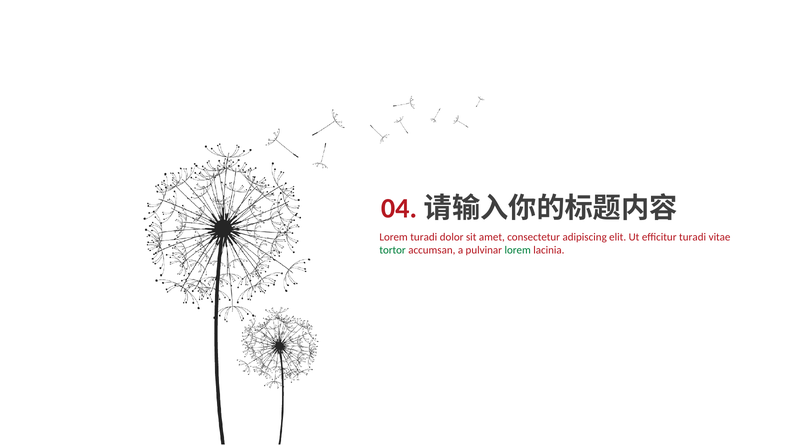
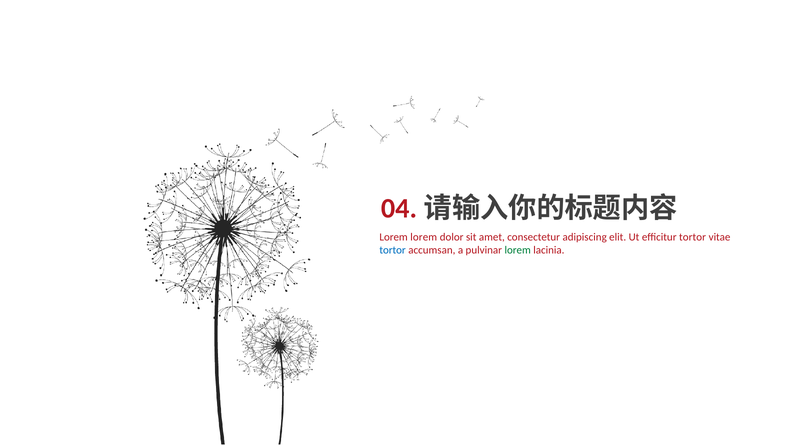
Lorem turadi: turadi -> lorem (424, 237)
efficitur turadi: turadi -> tortor (693, 237)
tortor colour: green -> blue (393, 250)
